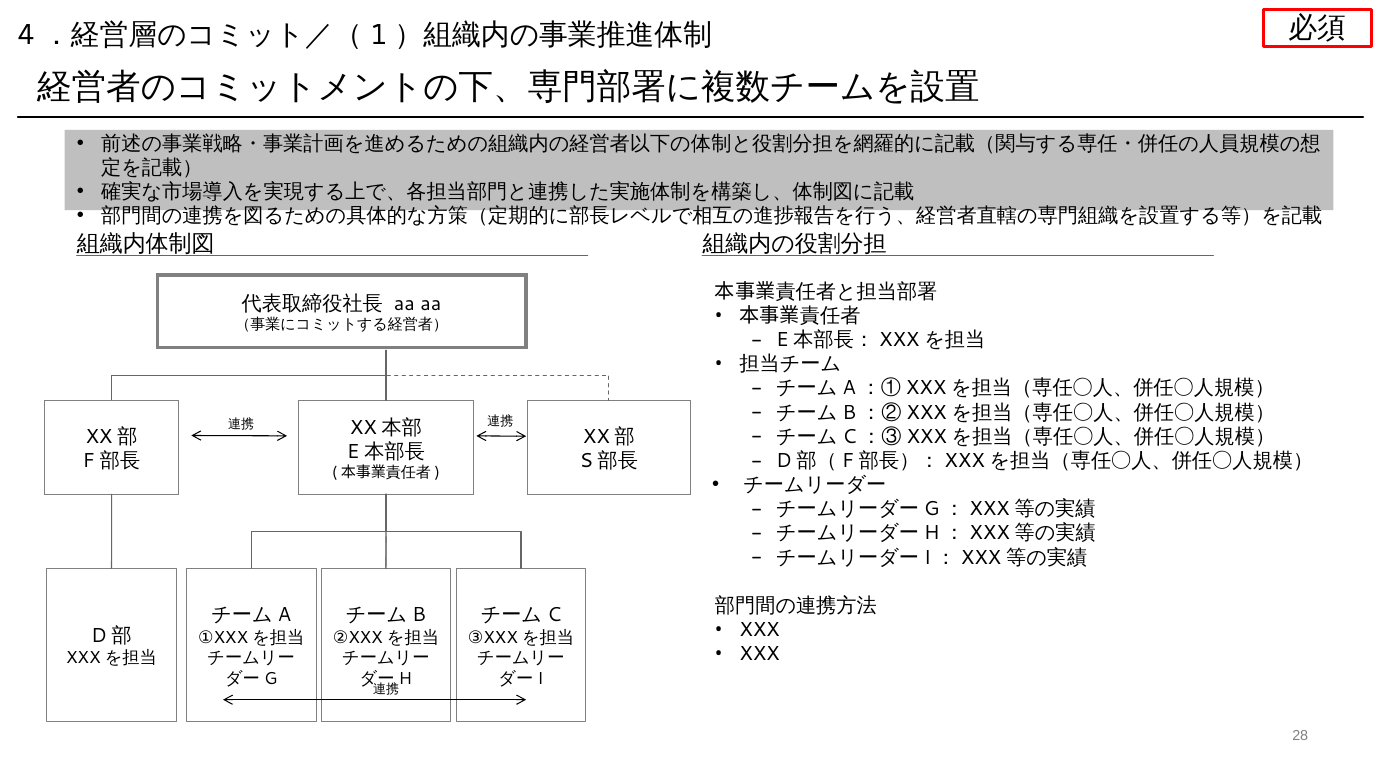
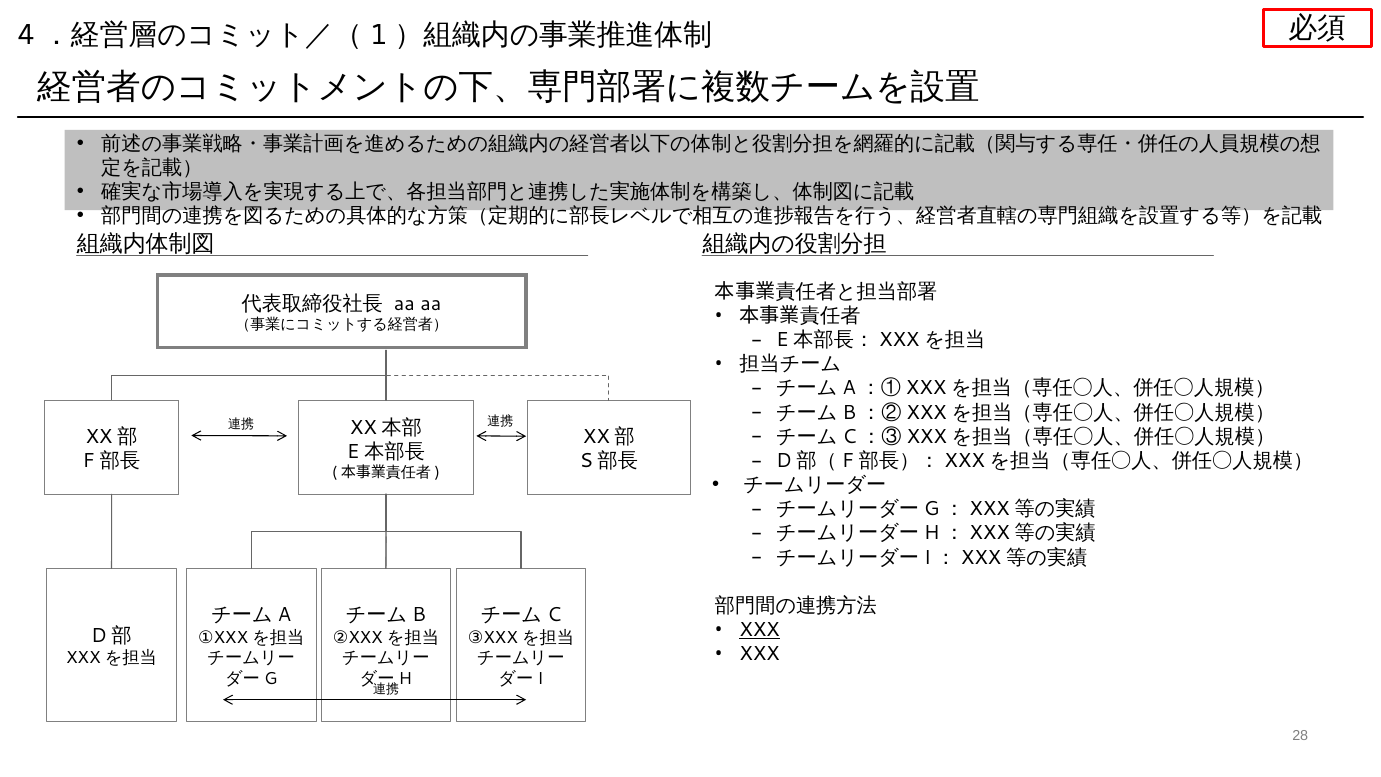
XXX underline: none -> present (760, 630)
